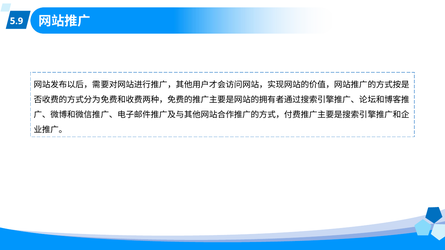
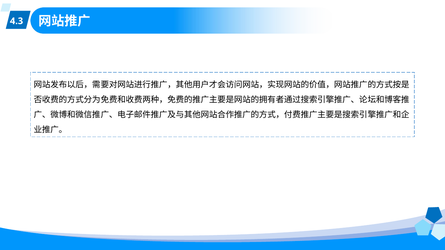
5.9: 5.9 -> 4.3 (17, 21)
